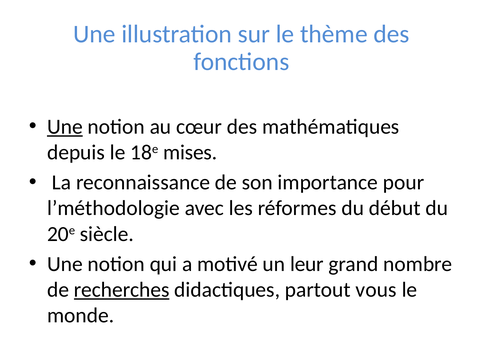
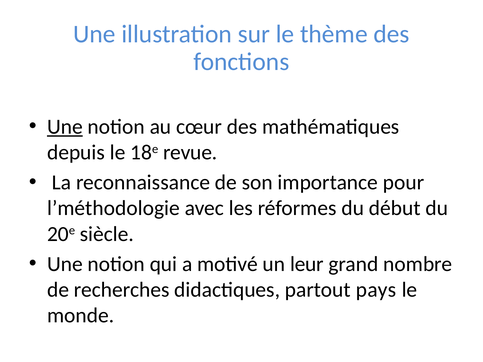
mises: mises -> revue (190, 153)
recherches underline: present -> none (122, 290)
vous: vous -> pays (376, 290)
